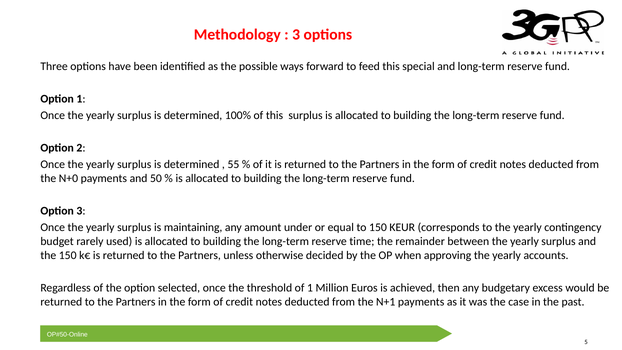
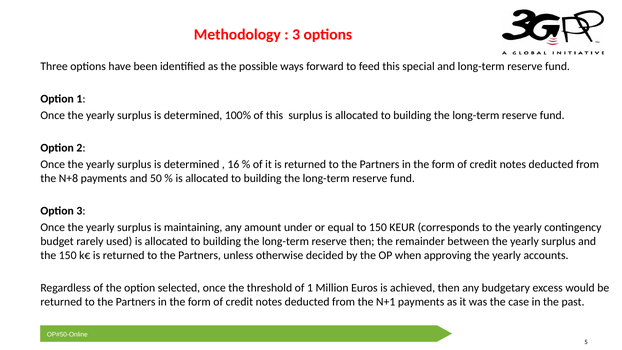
55: 55 -> 16 (233, 164)
N+0: N+0 -> N+8 (68, 178)
reserve time: time -> then (362, 241)
